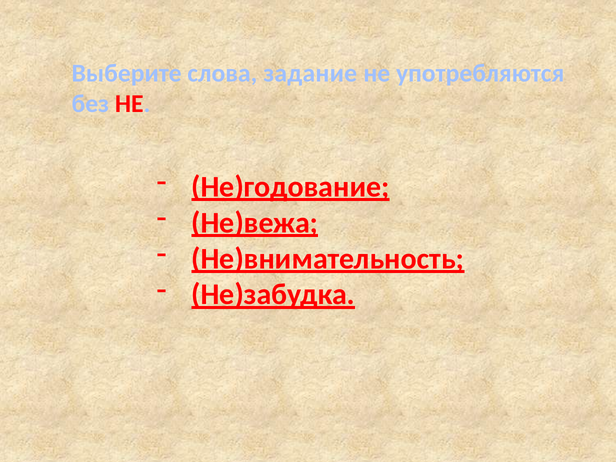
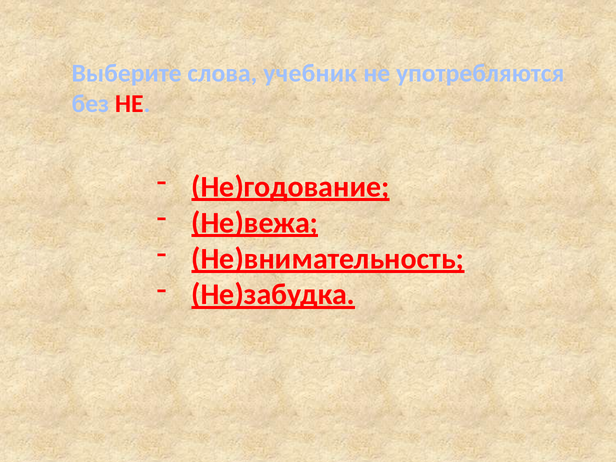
задание: задание -> учебник (310, 73)
